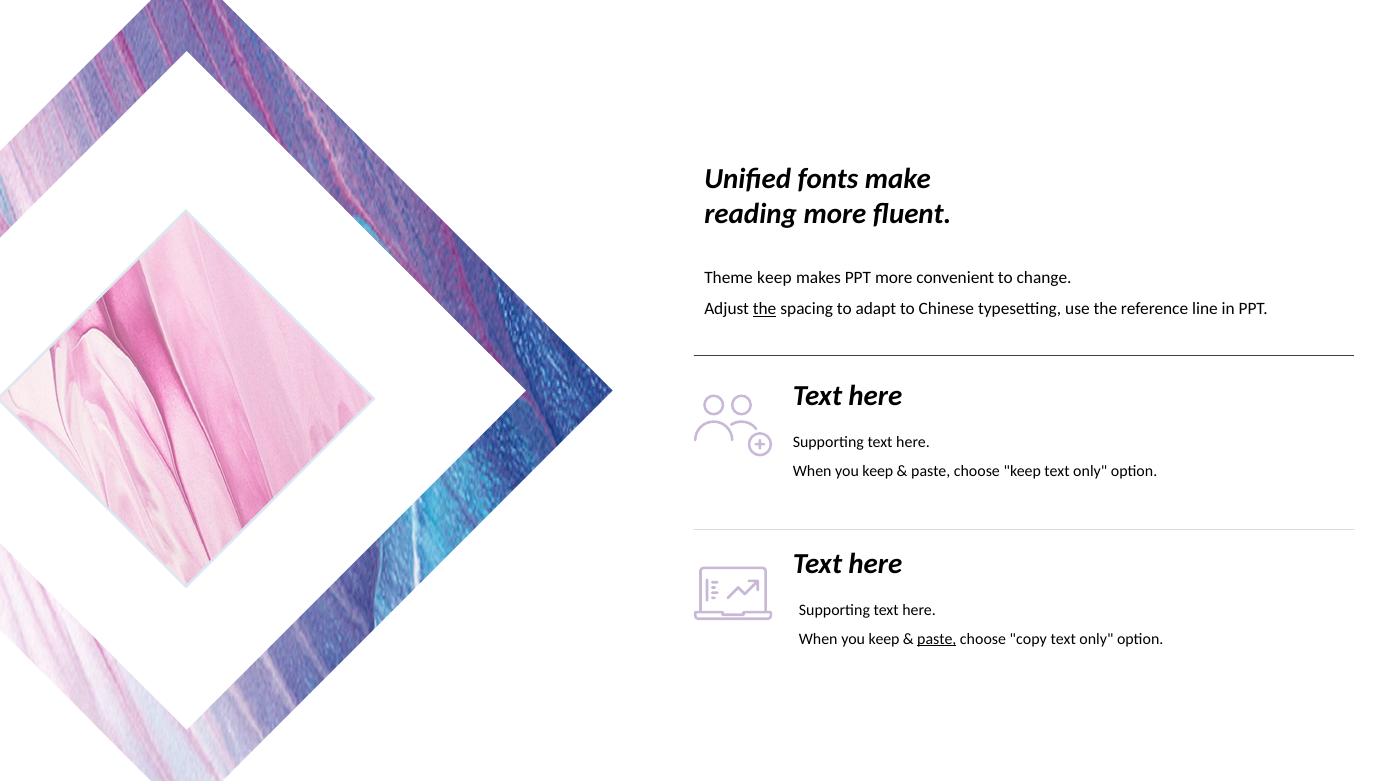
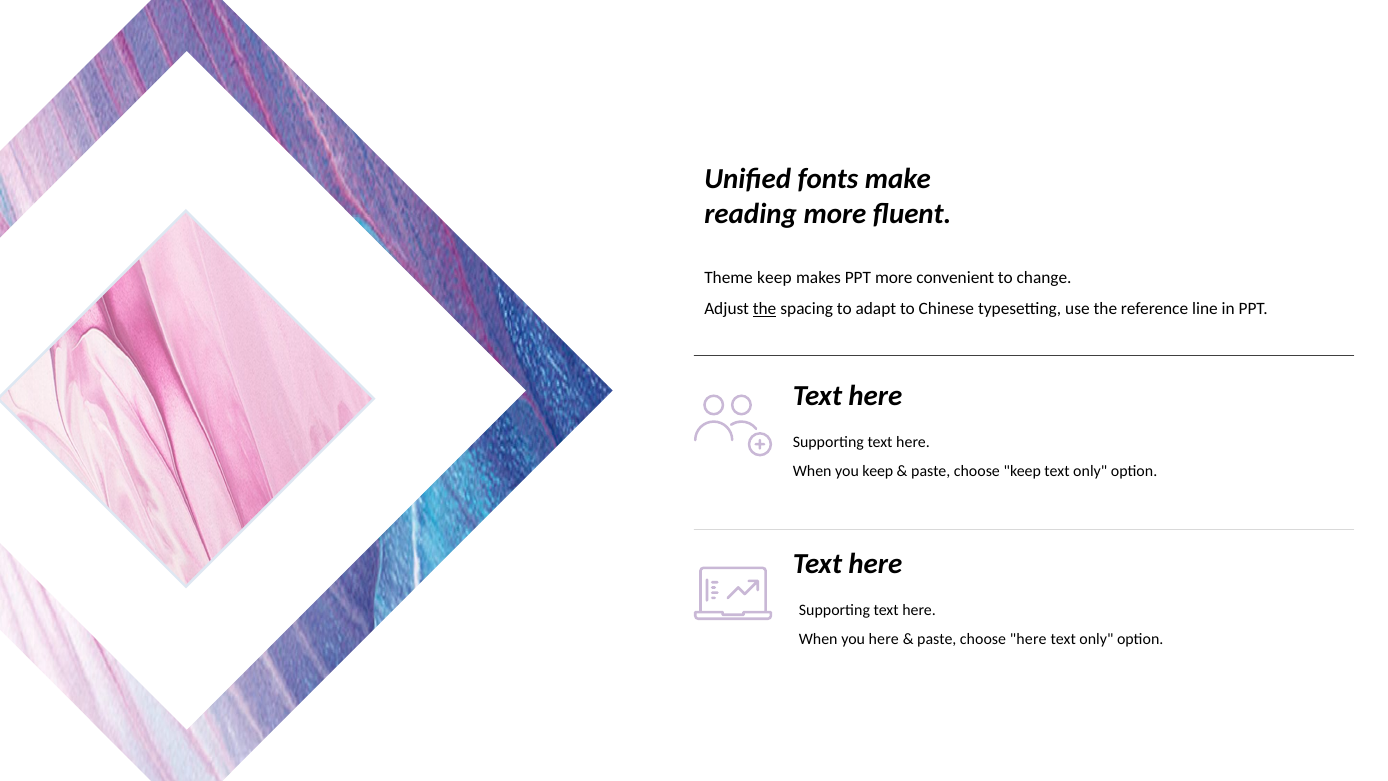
keep: keep -> here (884, 639)
paste underline: present -> none (937, 639)
choose copy: copy -> here (1028, 639)
